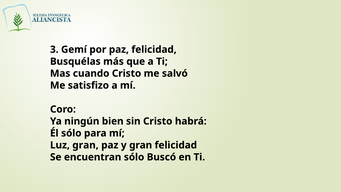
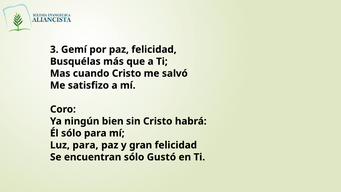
Luz gran: gran -> para (85, 145)
Buscó: Buscó -> Gustó (161, 157)
